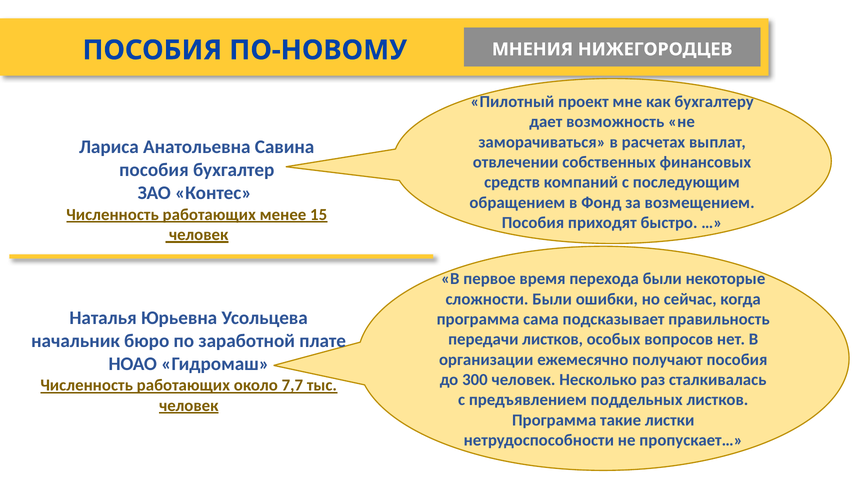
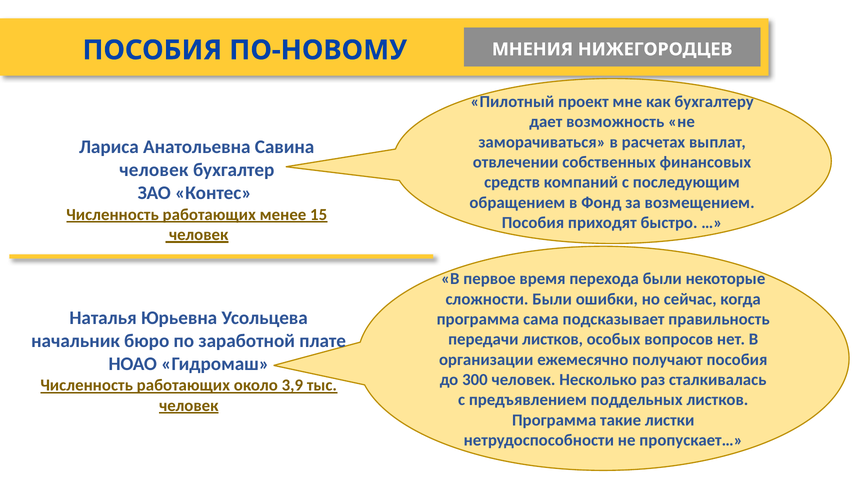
пособия: пособия -> человек (154, 170)
7,7: 7,7 -> 3,9 (292, 385)
